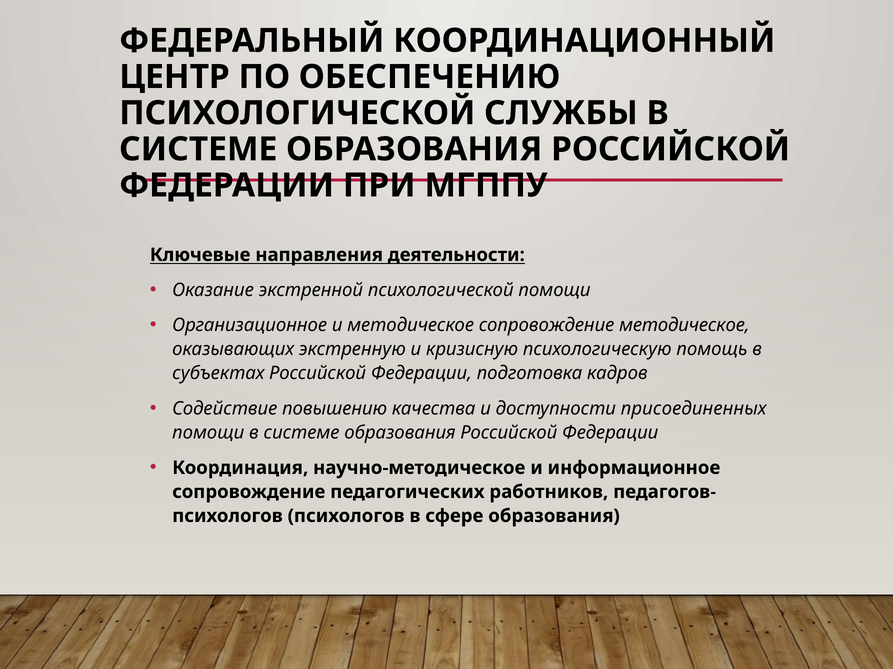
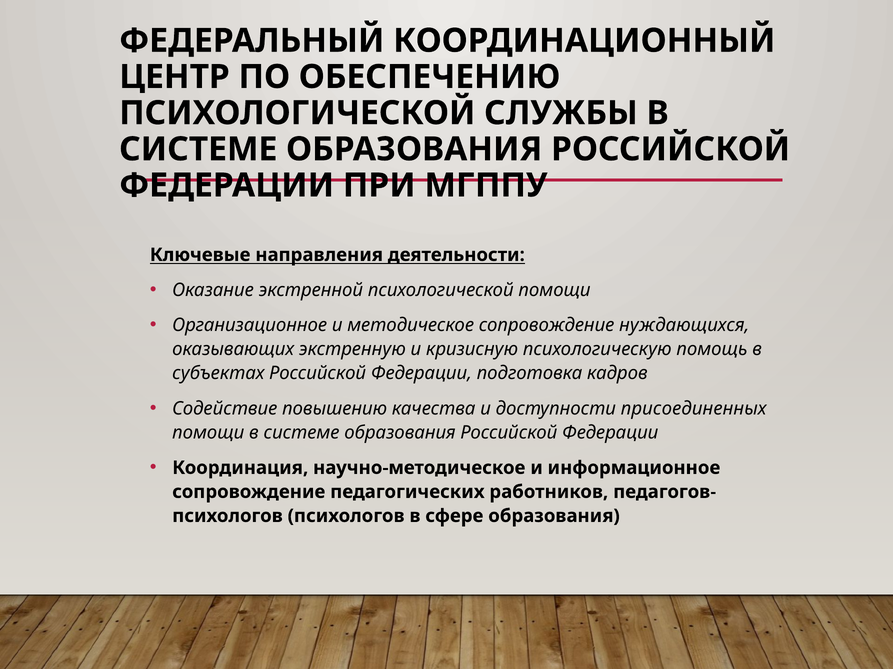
сопровождение методическое: методическое -> нуждающихся (684, 326)
